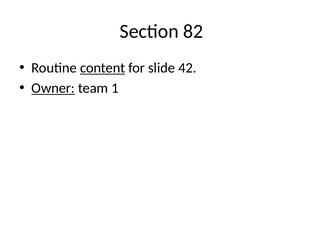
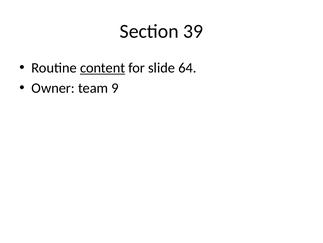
82: 82 -> 39 (193, 31)
42: 42 -> 64 (187, 68)
Owner underline: present -> none (53, 88)
1: 1 -> 9 (115, 88)
